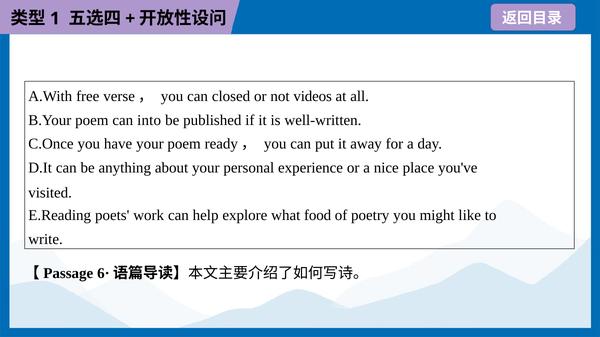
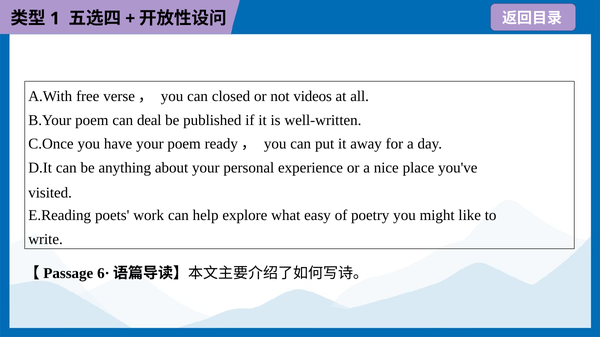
into: into -> deal (149, 120)
food: food -> easy (318, 215)
